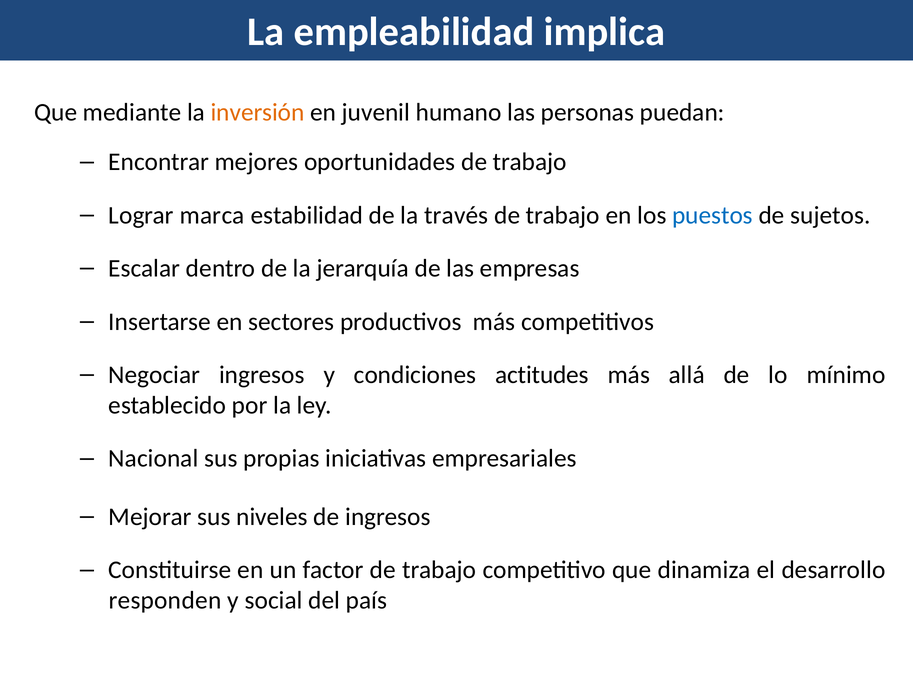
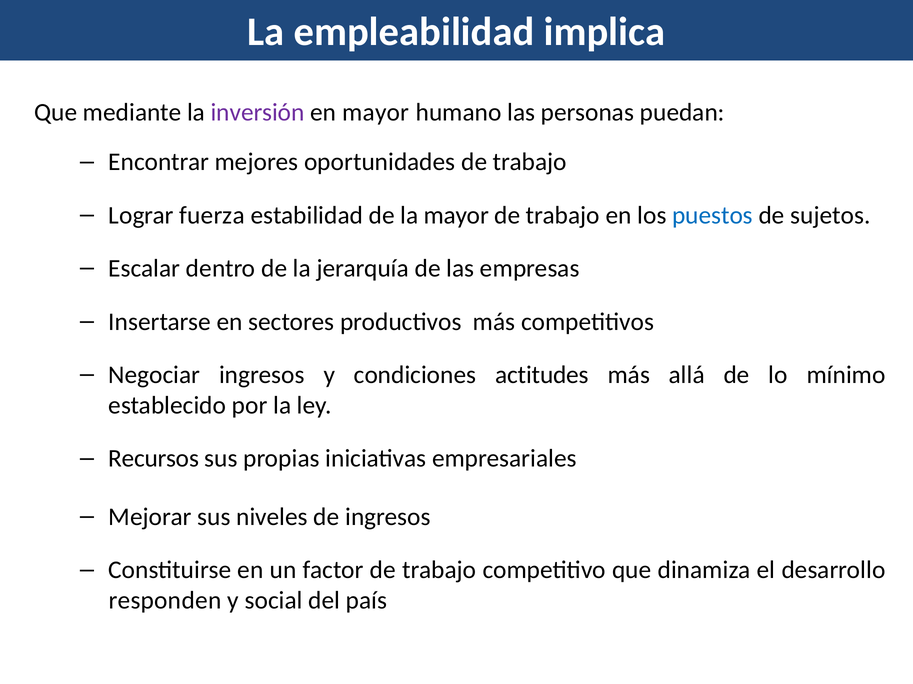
inversión colour: orange -> purple (258, 112)
en juvenil: juvenil -> mayor (376, 112)
marca: marca -> fuerza (212, 216)
la través: través -> mayor (456, 216)
Nacional: Nacional -> Recursos (154, 459)
